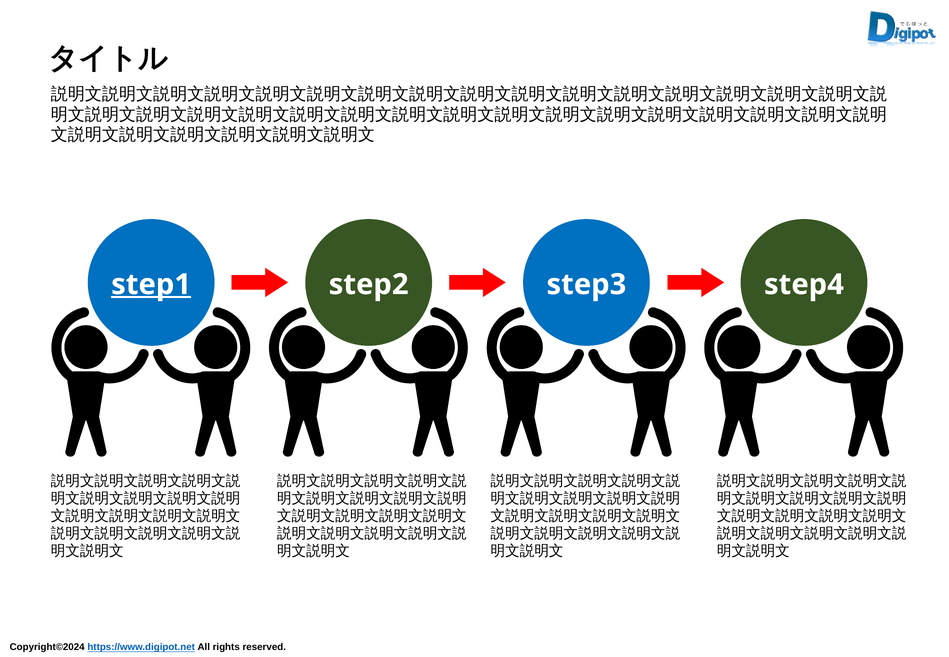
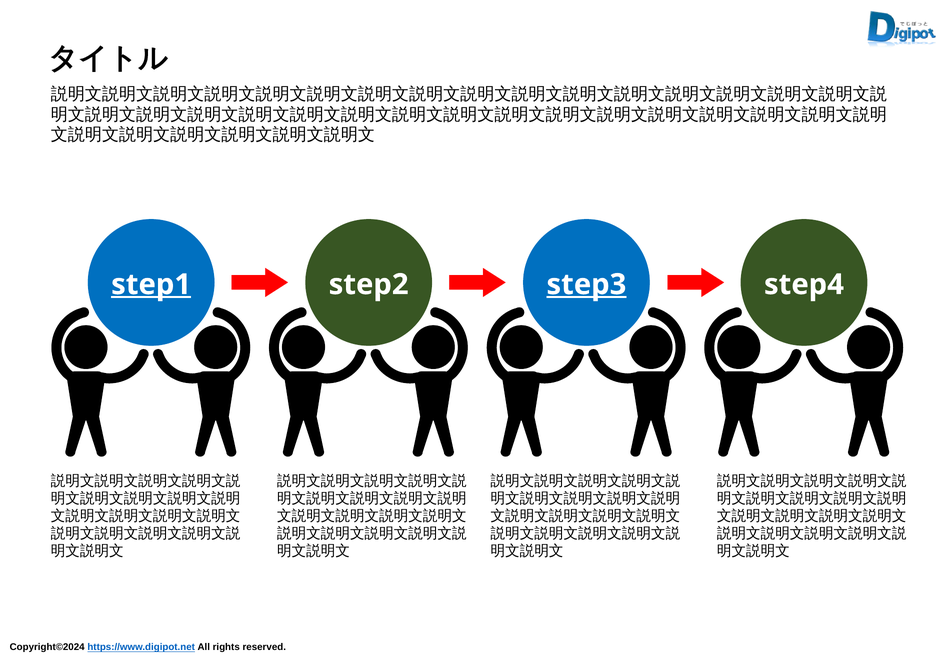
step3 underline: none -> present (586, 284)
